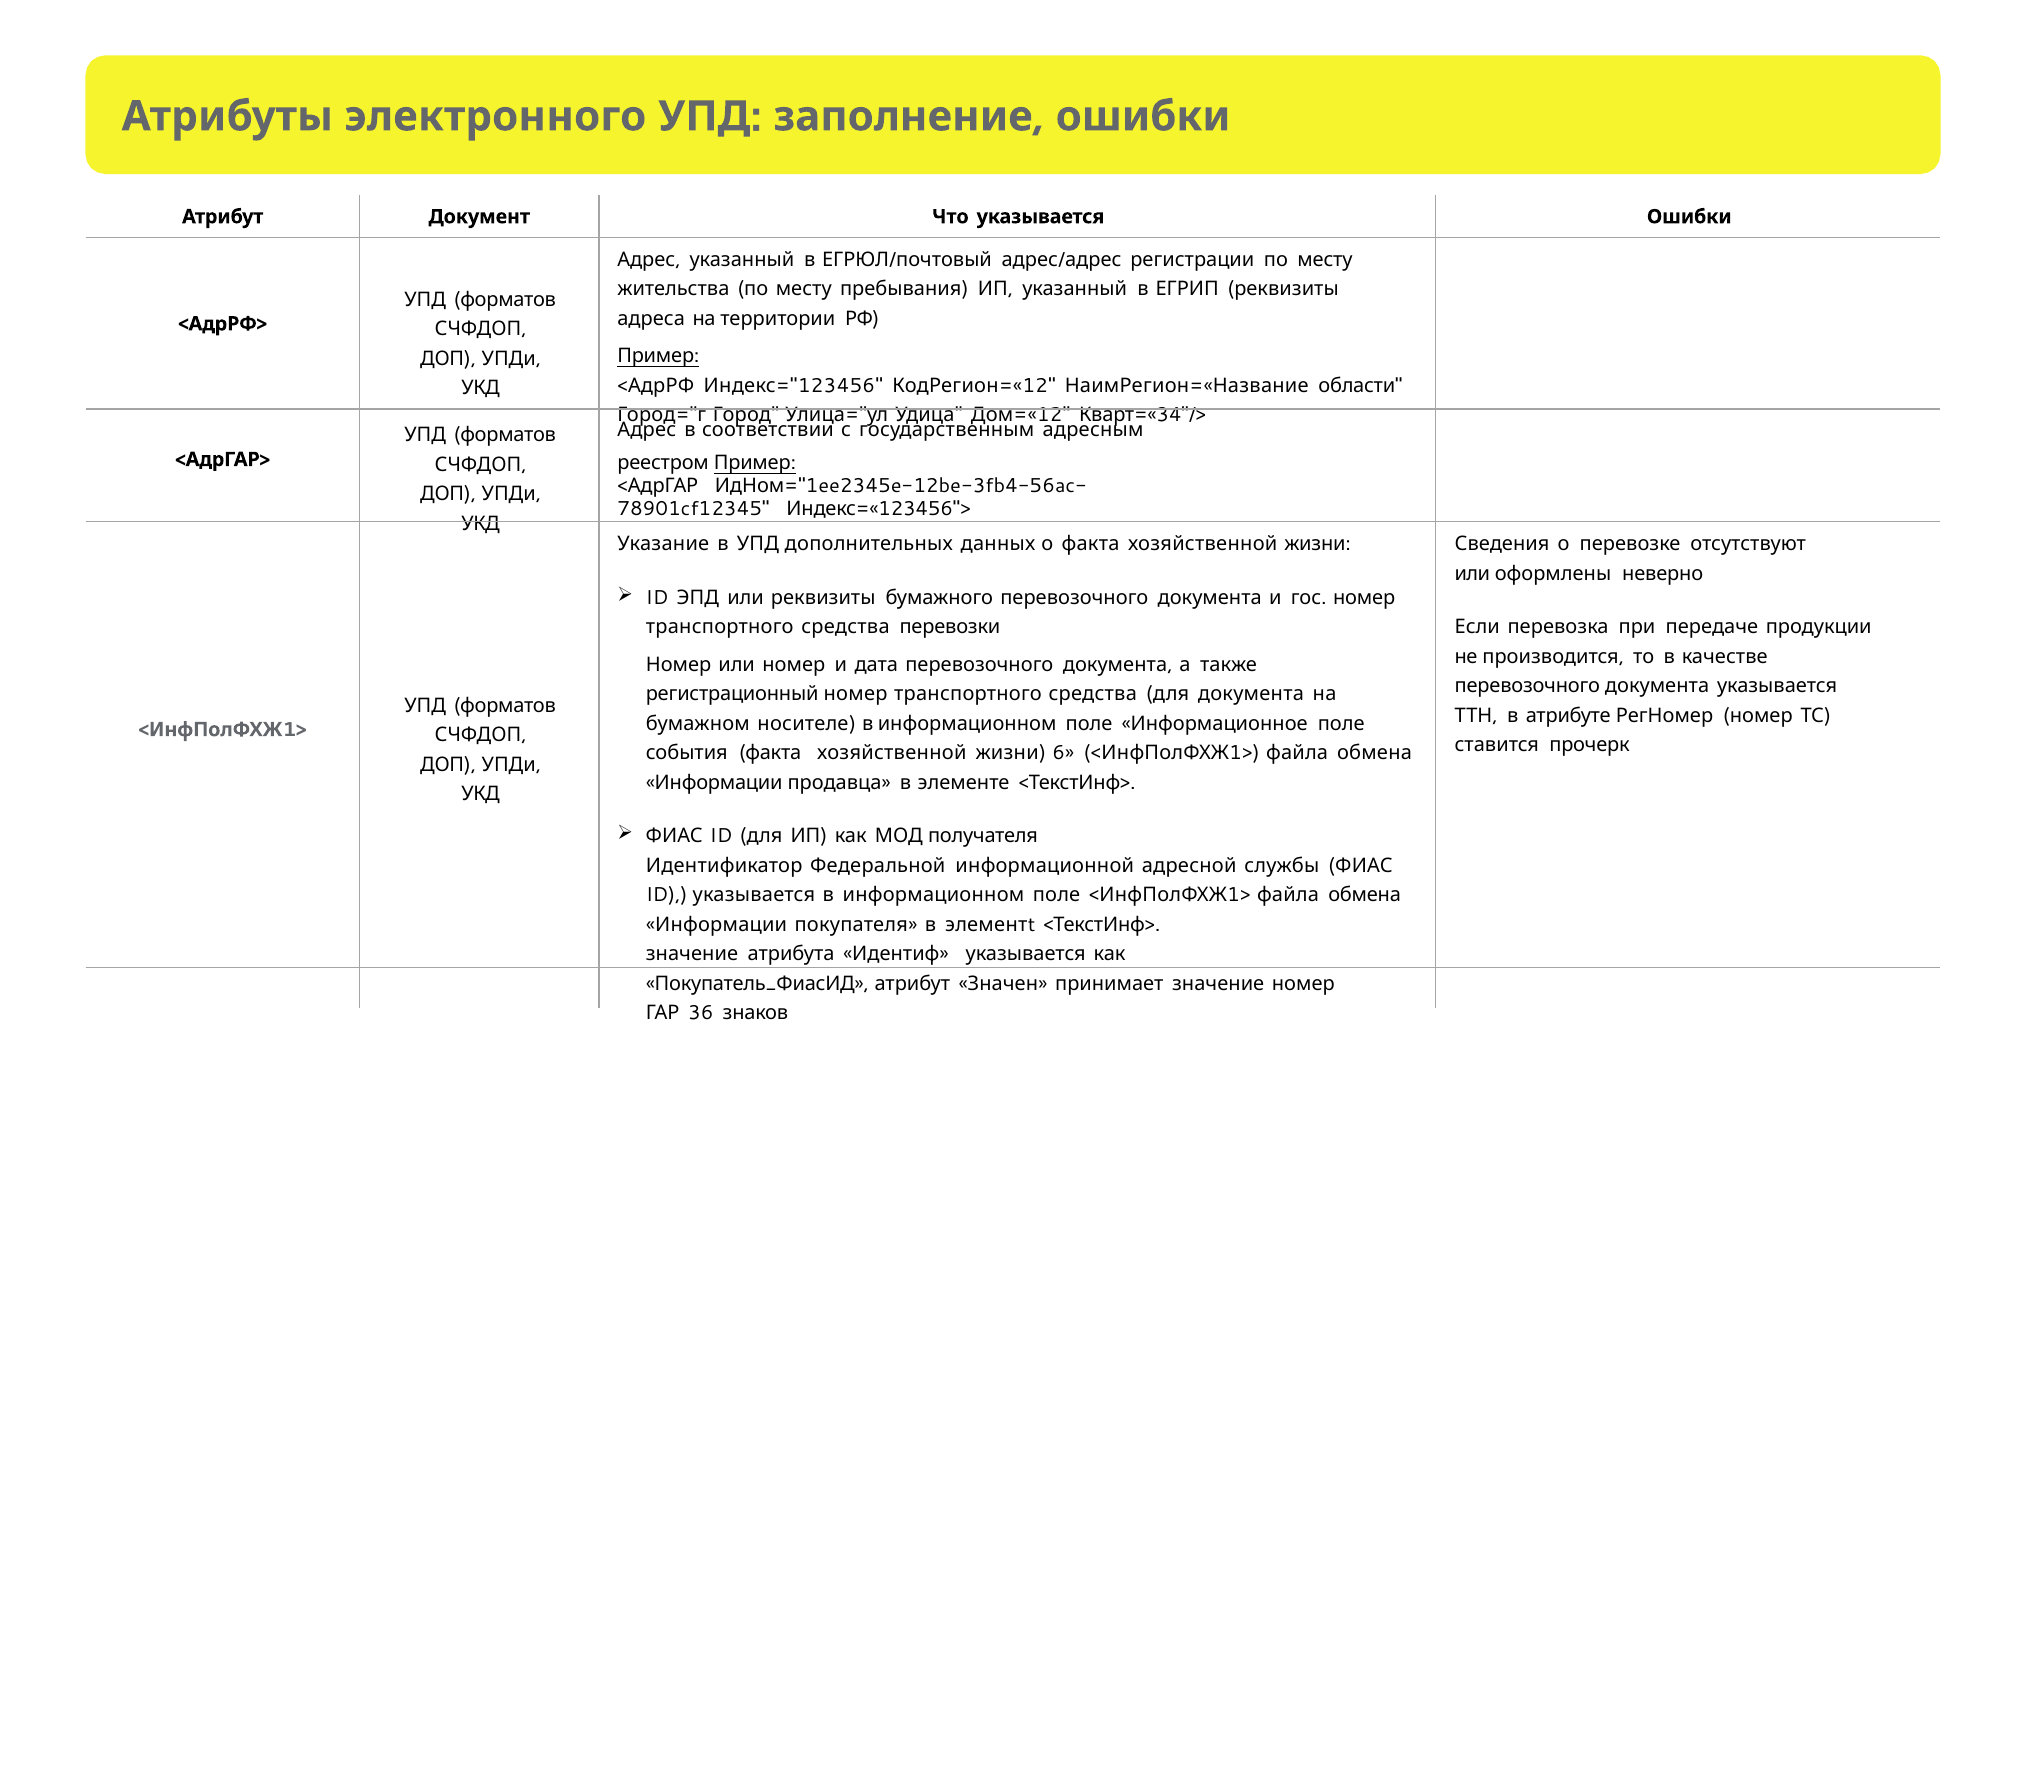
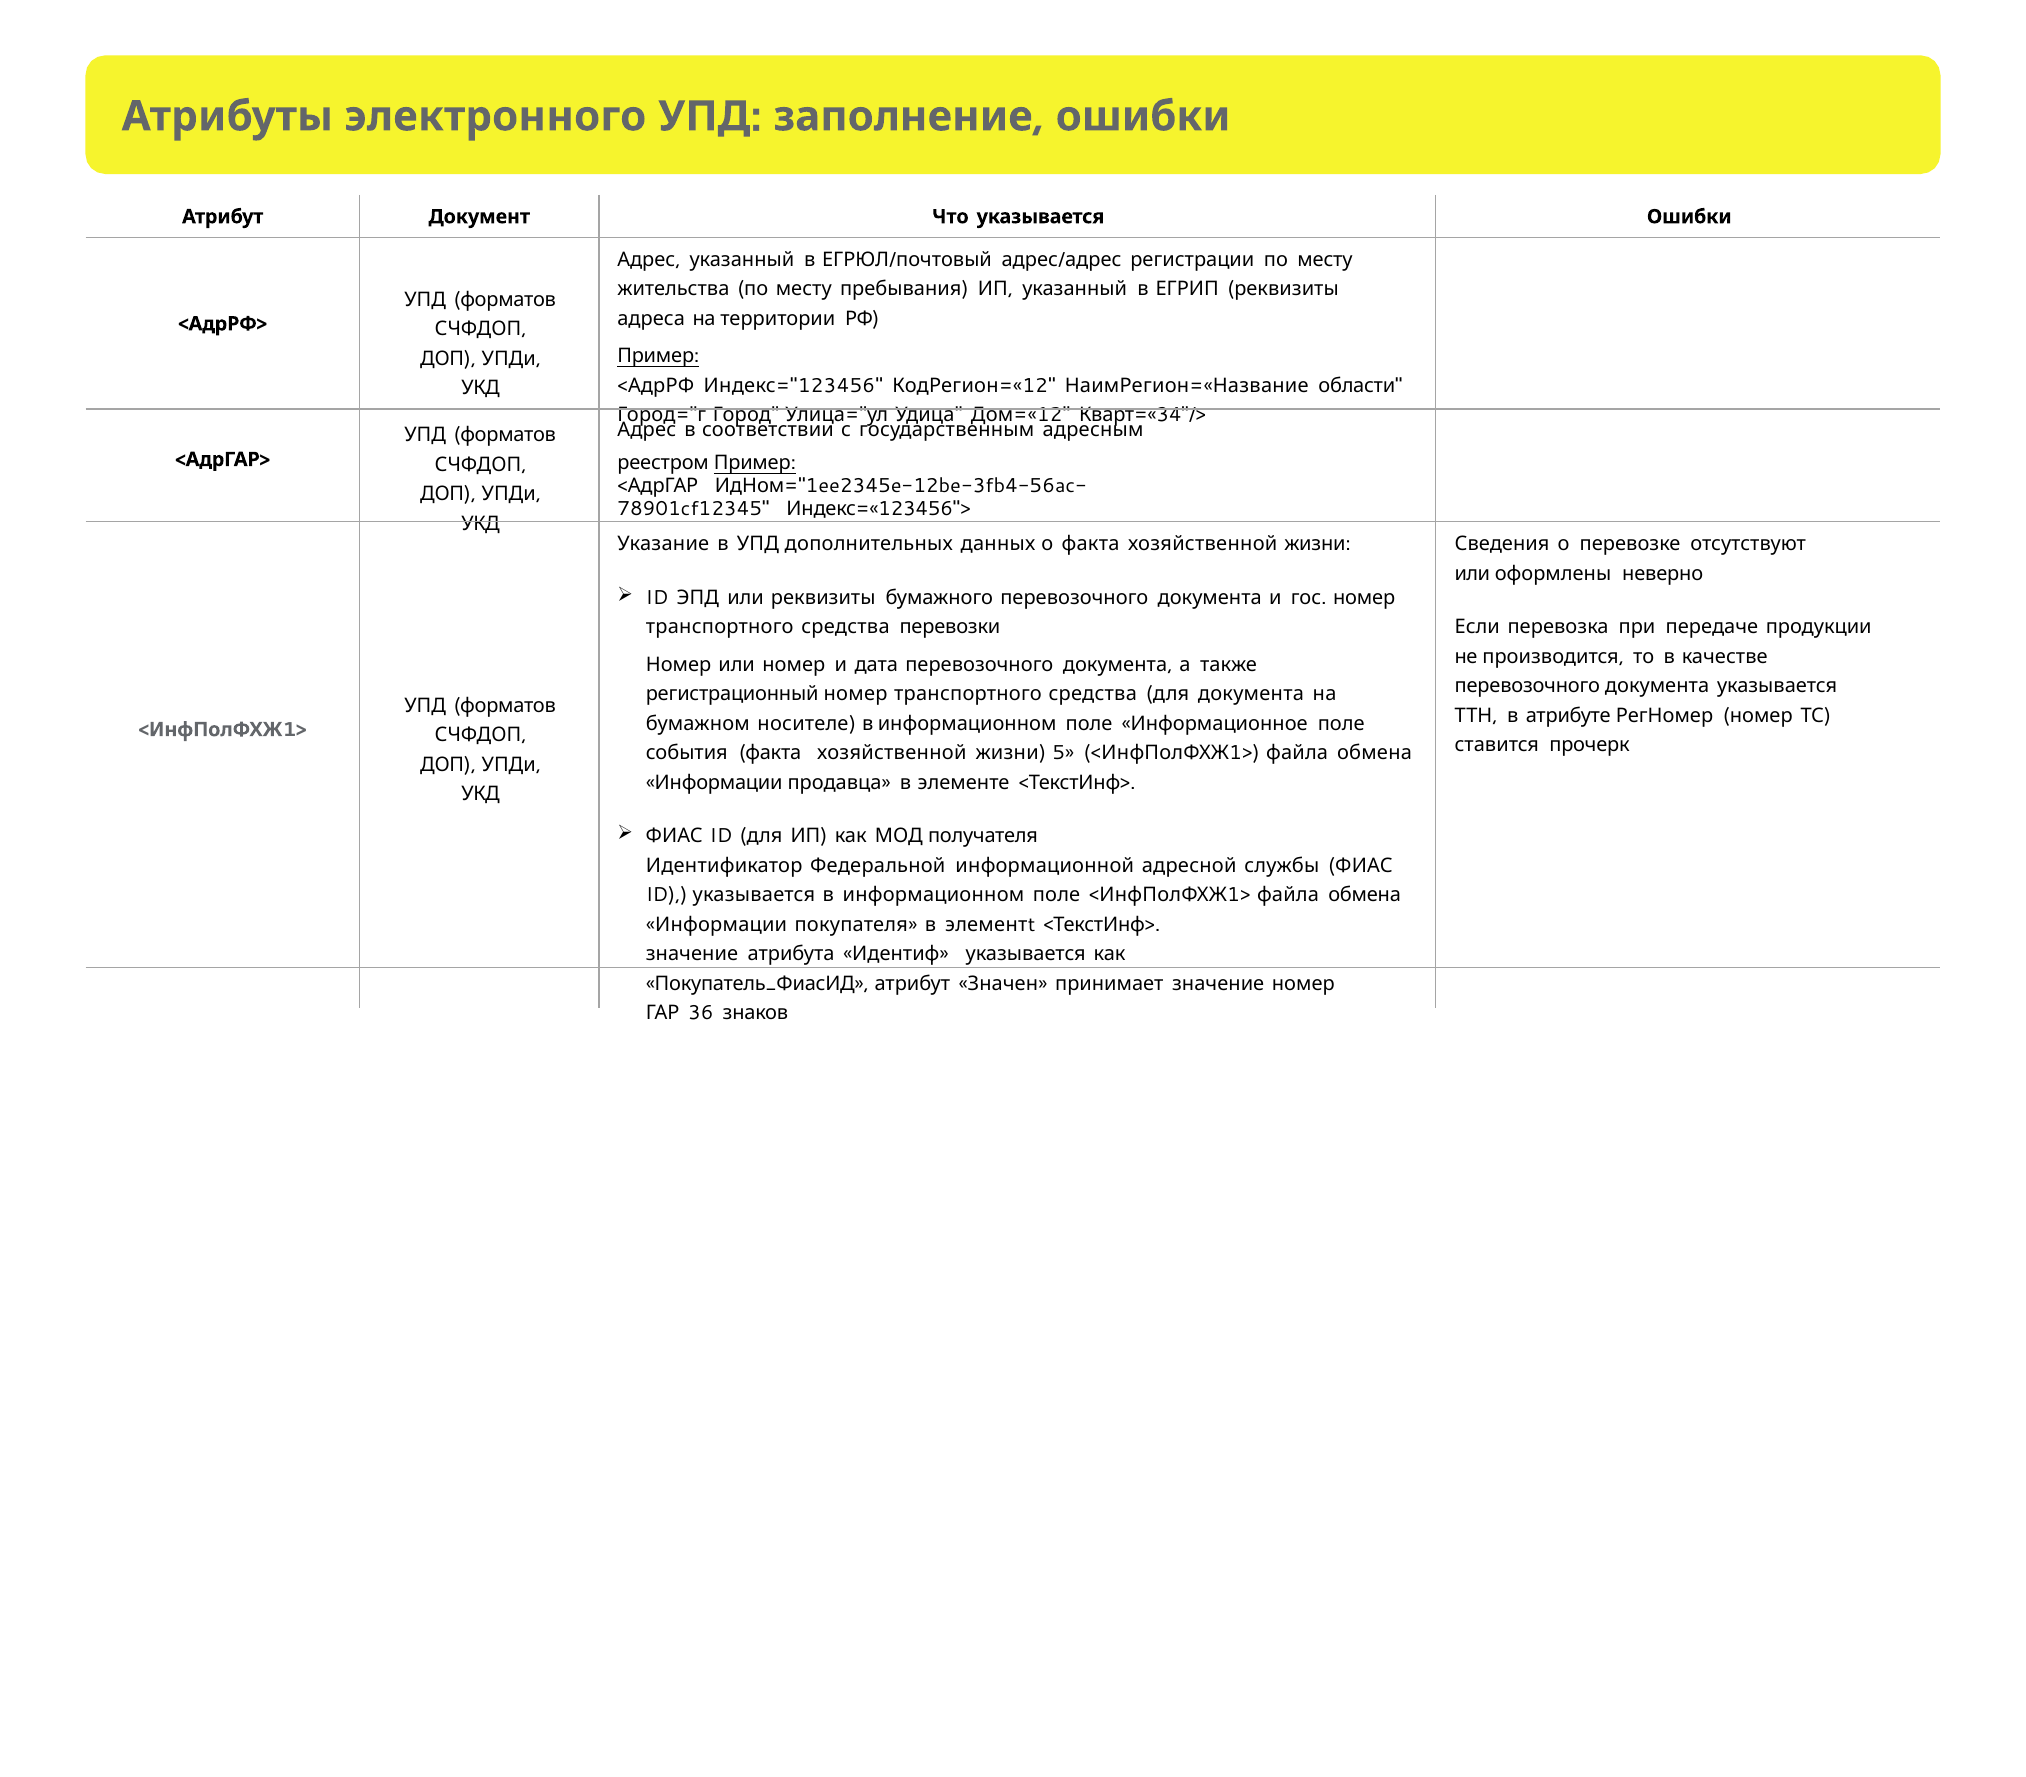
6: 6 -> 5 (1063, 753)
